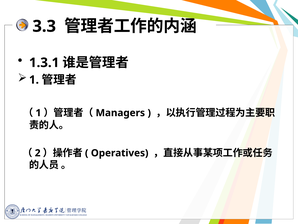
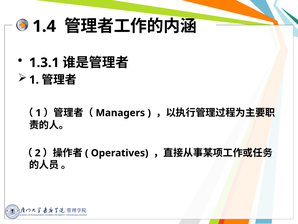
3.3: 3.3 -> 1.4 (44, 26)
